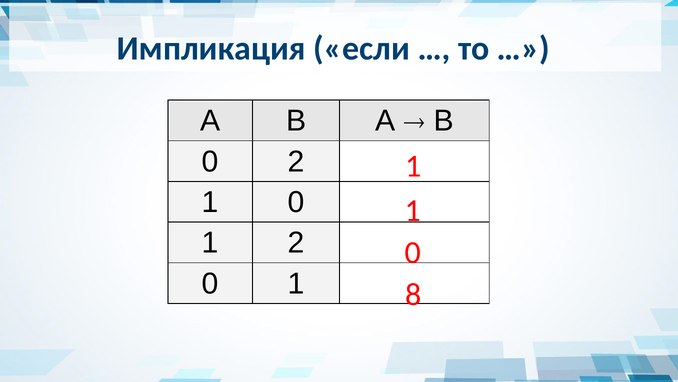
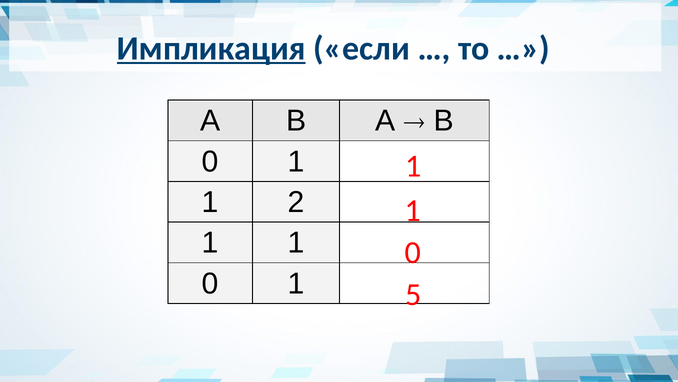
Импликация underline: none -> present (211, 48)
2: 2 -> 1 (296, 161)
0: 0 -> 2 (296, 202)
2: 2 -> 1 (296, 242)
8: 8 -> 5 (413, 294)
